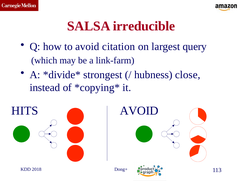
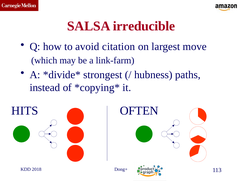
query: query -> move (195, 47)
close: close -> paths (188, 75)
HITS AVOID: AVOID -> OFTEN (139, 111)
